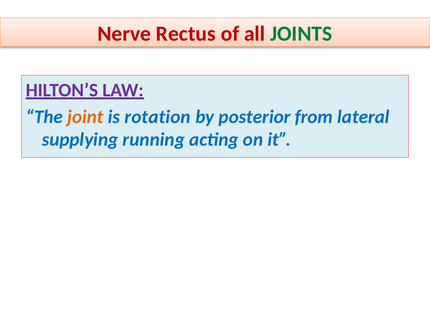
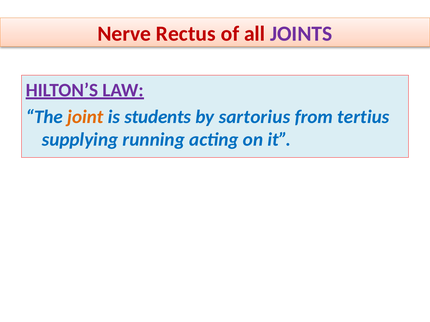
JOINTS colour: green -> purple (301, 34)
rotation: rotation -> students (158, 117)
posterior: posterior -> sartorius (254, 117)
lateral: lateral -> tertius (363, 117)
